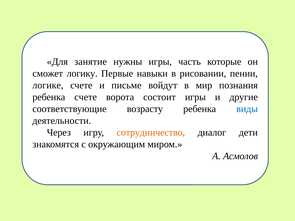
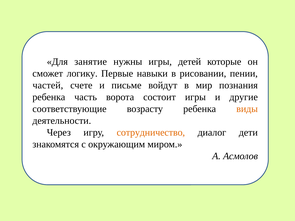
часть: часть -> детей (190, 62)
логике: логике -> частей (48, 85)
ребенка счете: счете -> часть (86, 97)
виды colour: blue -> orange (247, 109)
